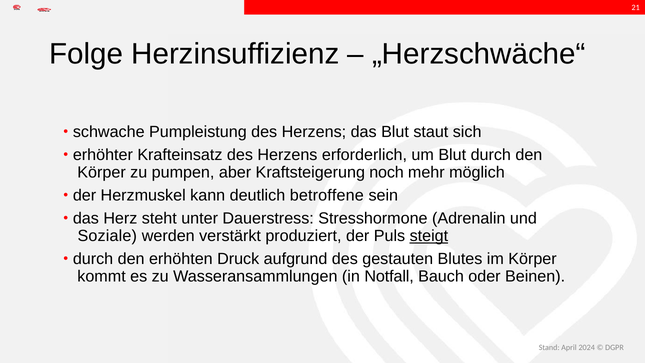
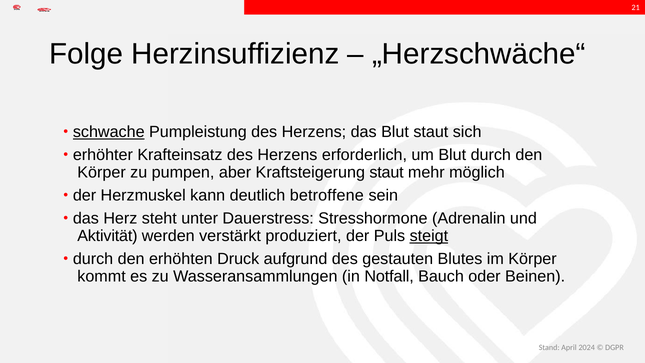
schwache underline: none -> present (109, 132)
Kraftsteigerung noch: noch -> staut (387, 172)
Soziale: Soziale -> Aktivität (107, 236)
